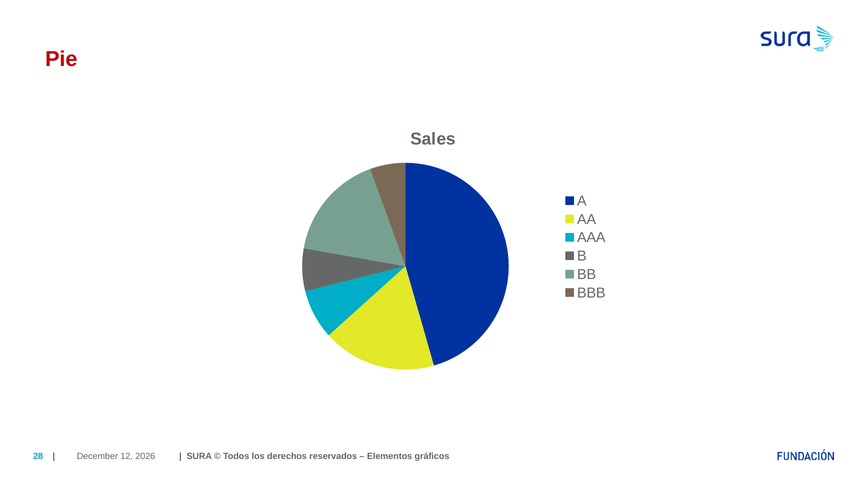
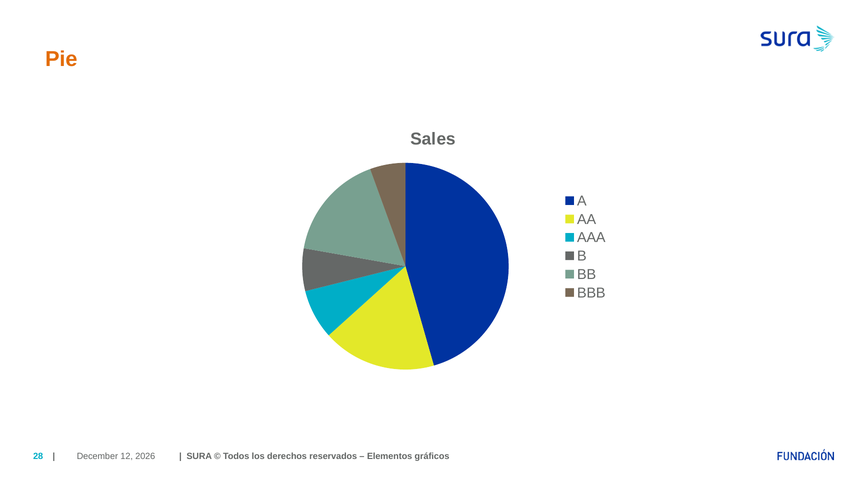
Pie colour: red -> orange (61, 59)
